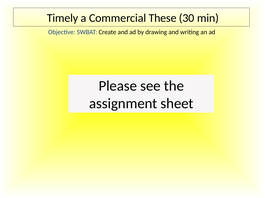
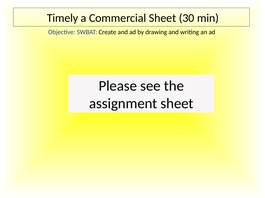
Commercial These: These -> Sheet (163, 18)
